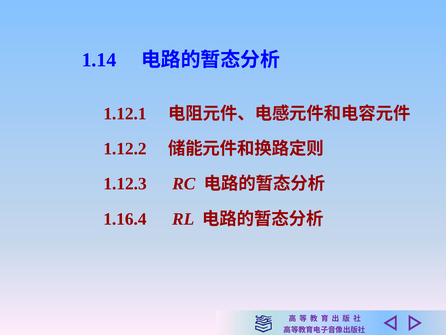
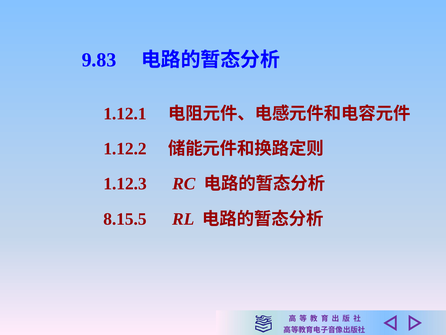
1.14: 1.14 -> 9.83 (99, 60)
1.16.4: 1.16.4 -> 8.15.5 (125, 219)
